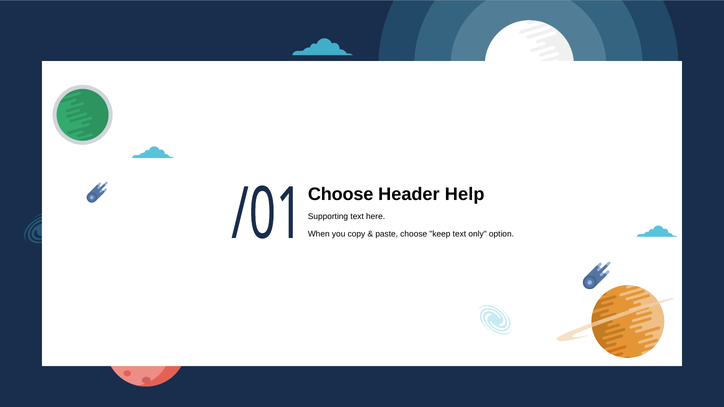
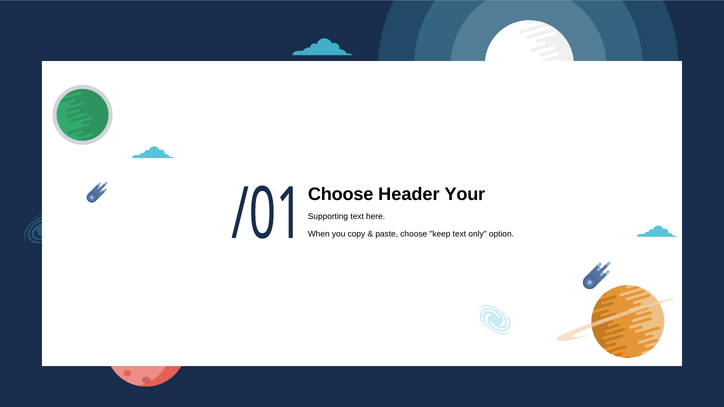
Help: Help -> Your (465, 194)
